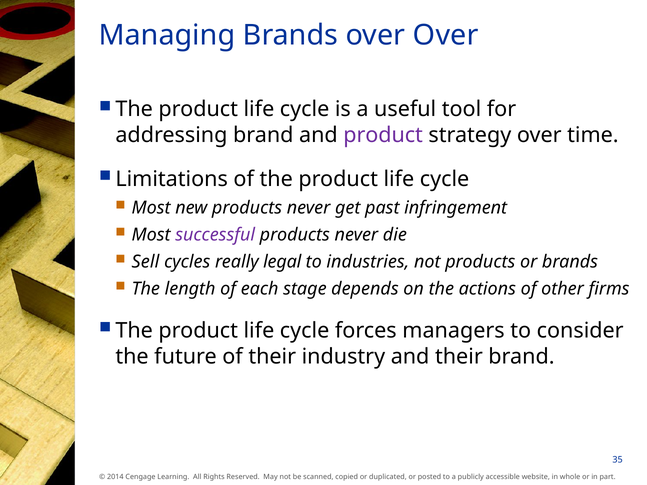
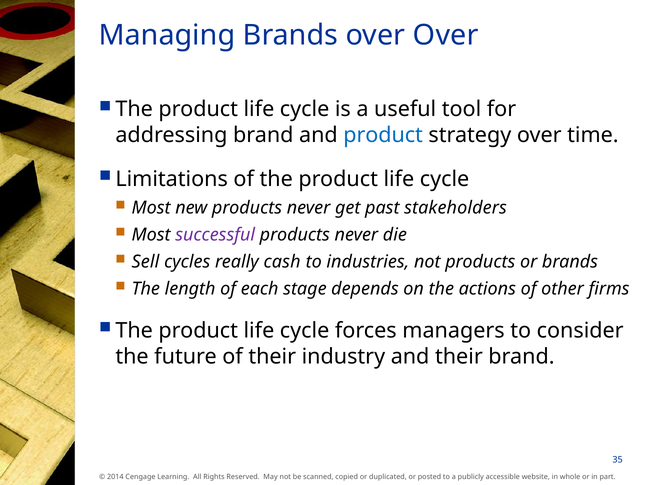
product colour: purple -> blue (383, 135)
infringement: infringement -> stakeholders (456, 208)
legal: legal -> cash (282, 262)
